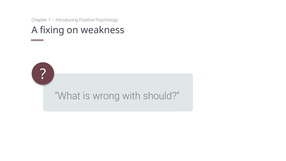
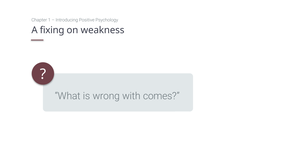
should: should -> comes (161, 96)
